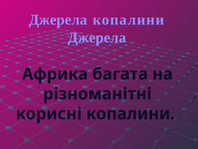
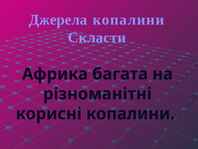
Джерела: Джерела -> Скласти (97, 38)
